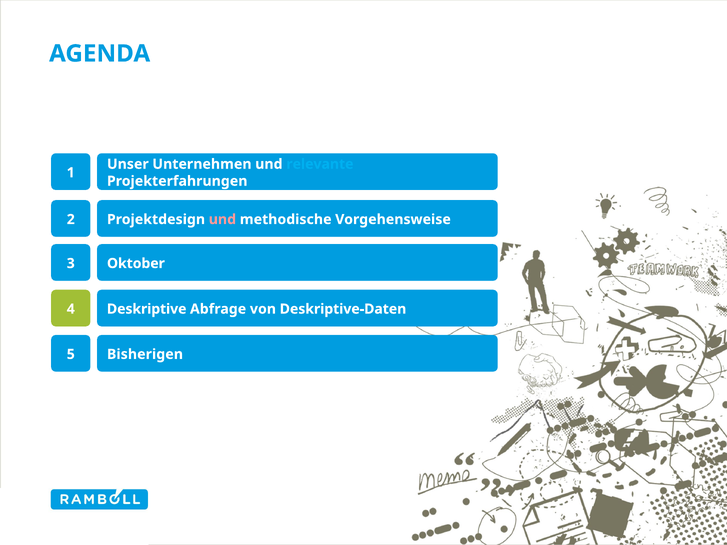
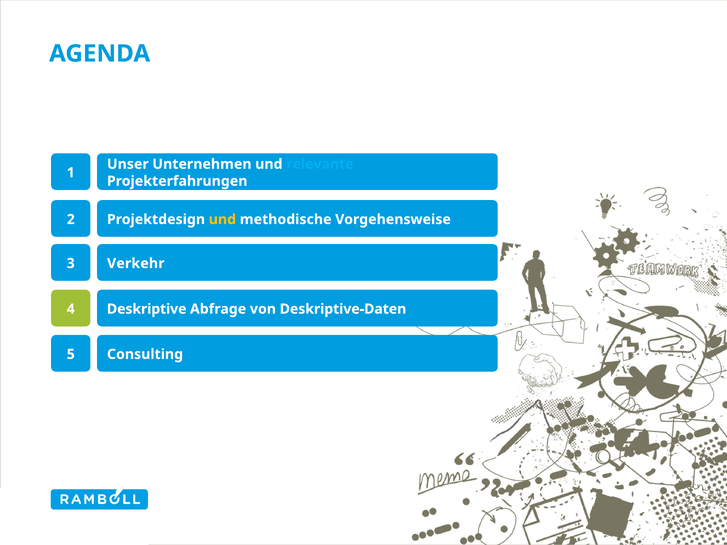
und colour: pink -> yellow (222, 220)
Oktober: Oktober -> Verkehr (136, 264)
Bisherigen: Bisherigen -> Consulting (145, 354)
